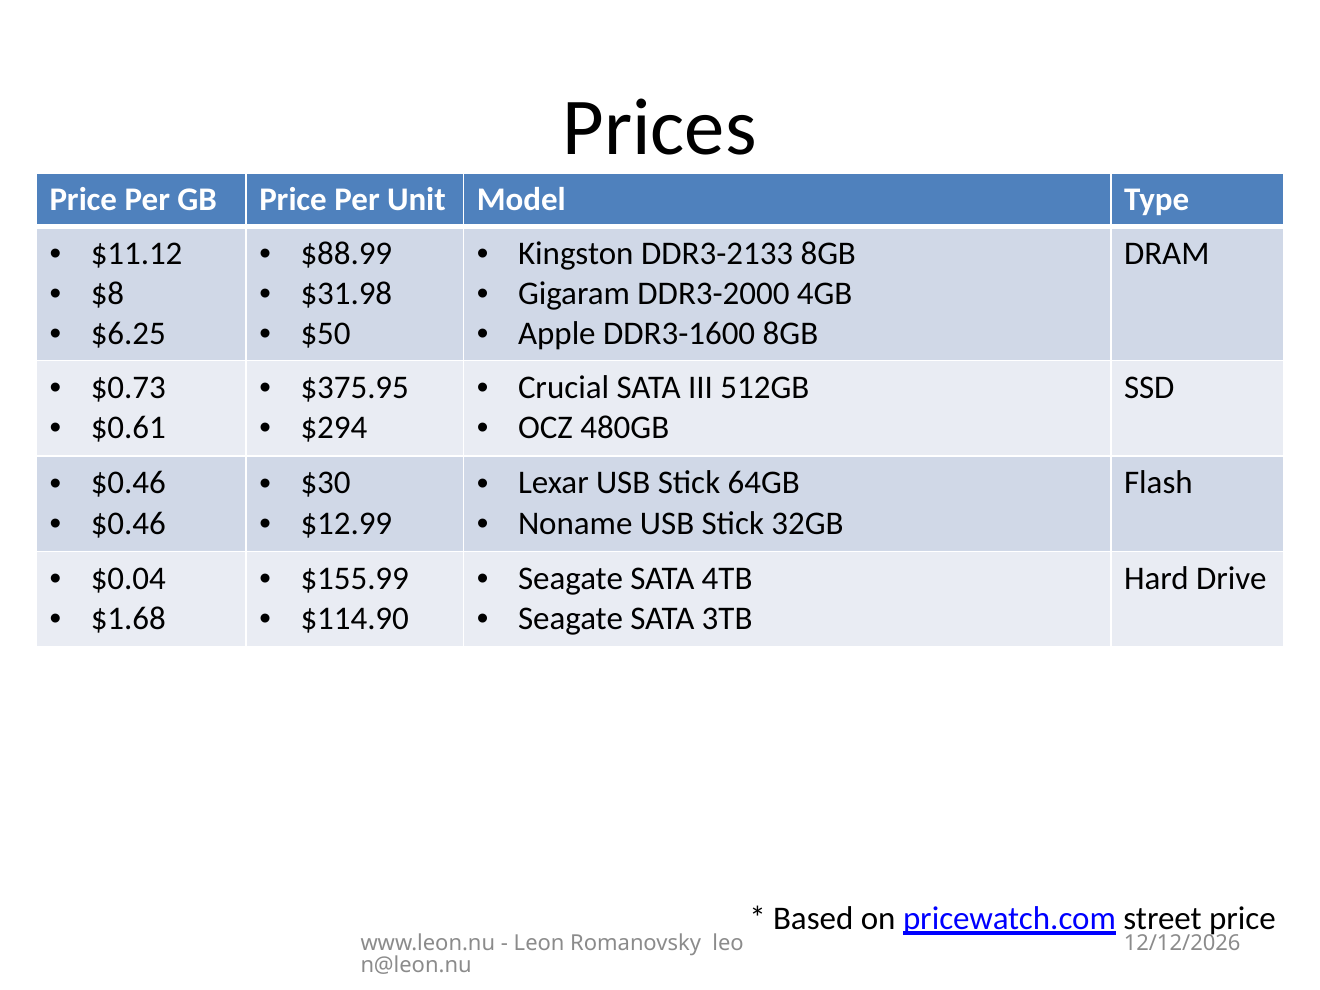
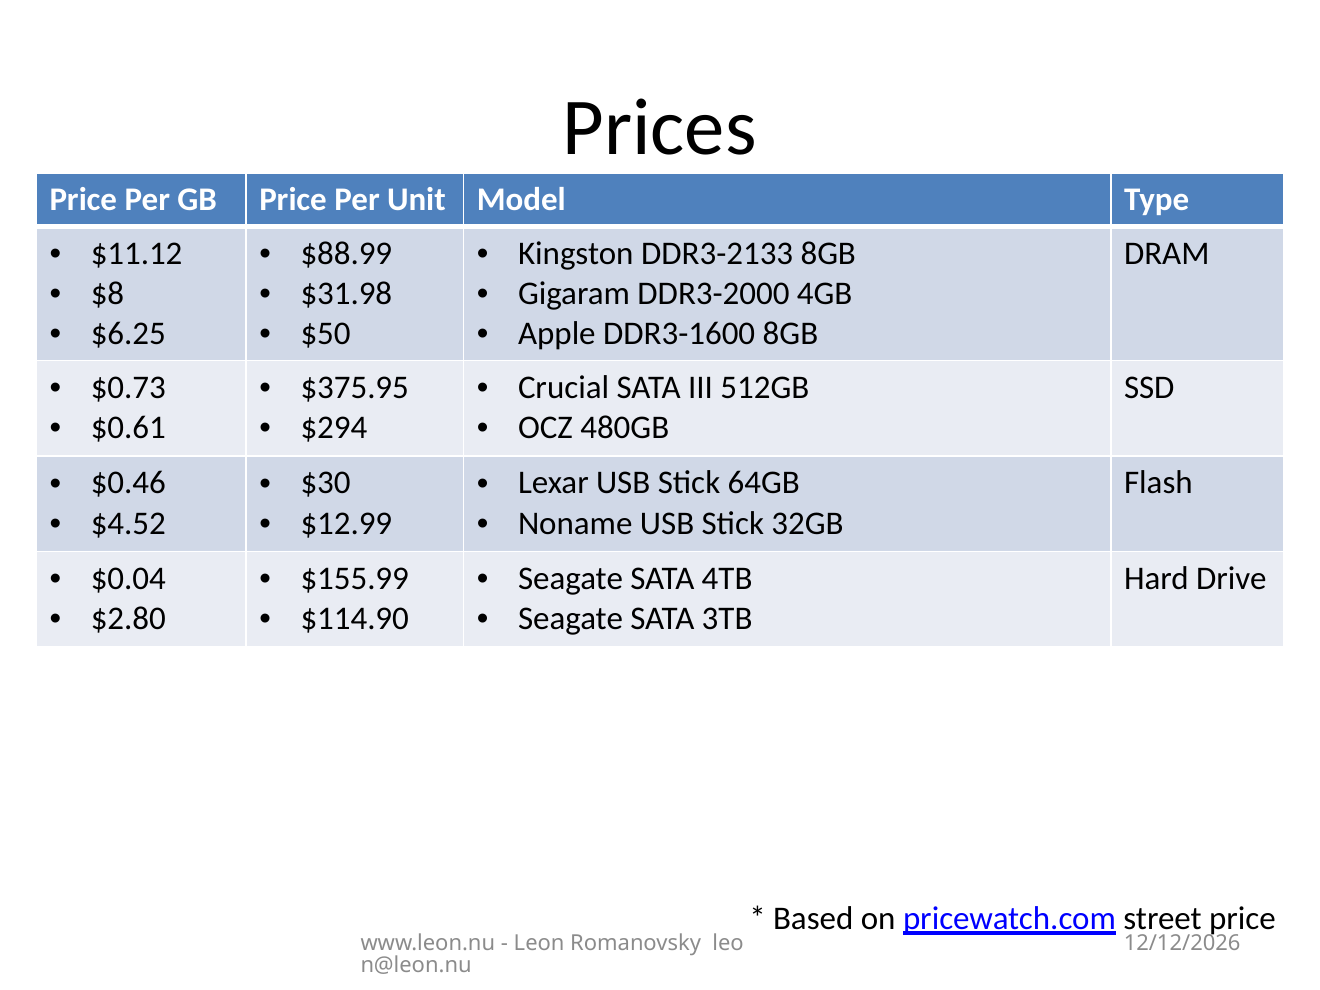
$0.46: $0.46 -> $4.52 (128, 523)
$1.68: $1.68 -> $2.80 (128, 619)
